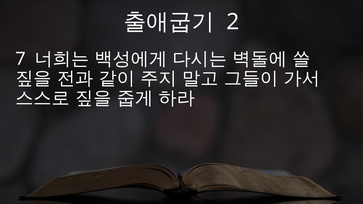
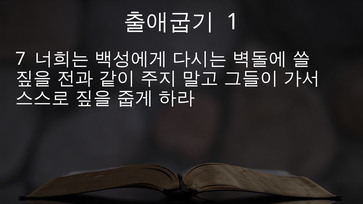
2: 2 -> 1 (233, 22)
